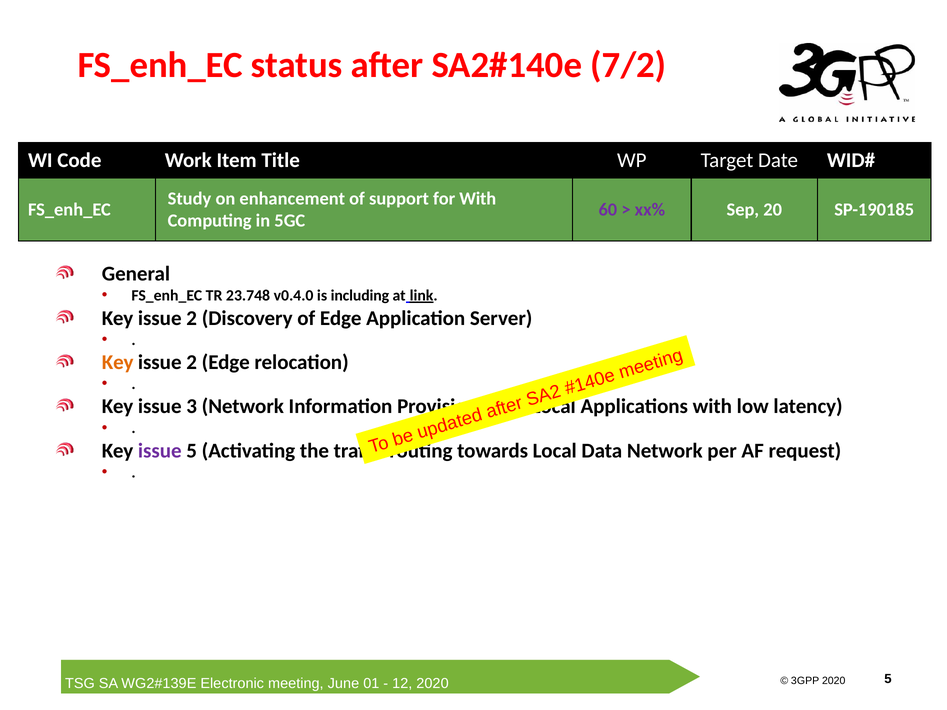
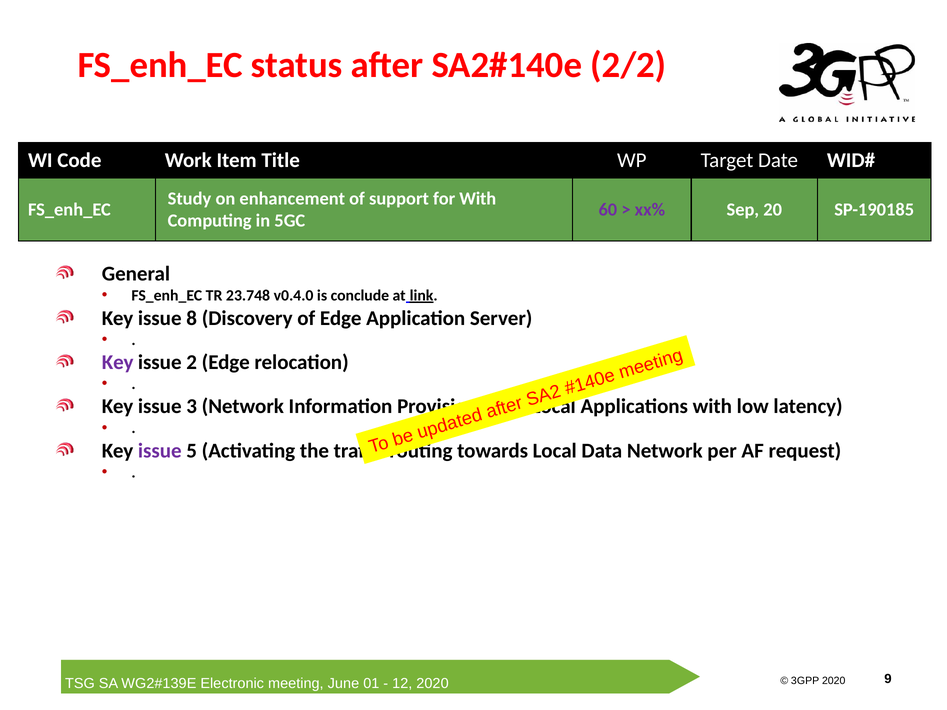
7/2: 7/2 -> 2/2 (628, 65)
including: including -> conclude (360, 296)
2: 2 -> 8 (192, 318)
Key colour: orange -> purple (118, 363)
5: 5 -> 9 (888, 679)
